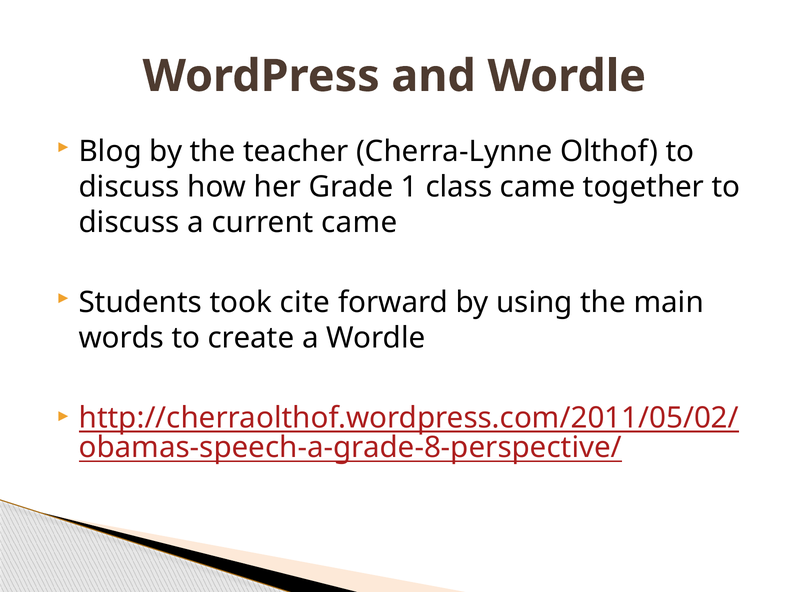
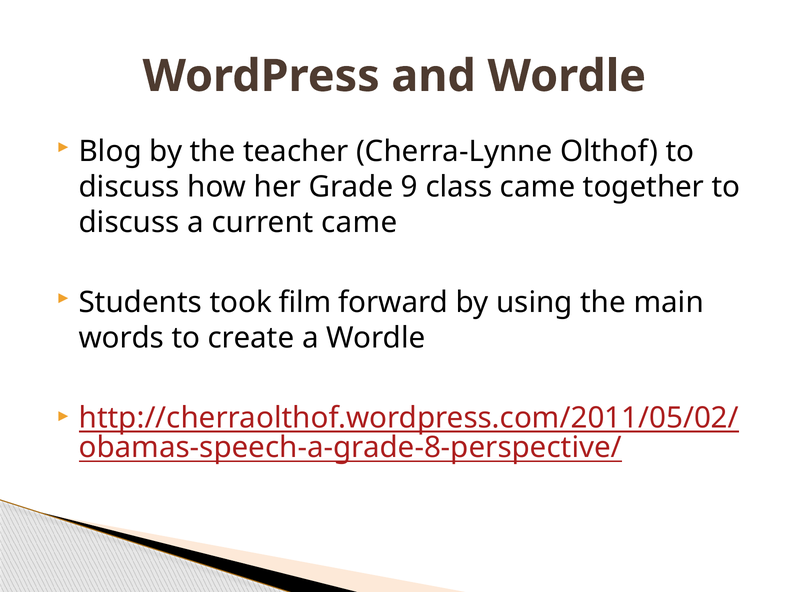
1: 1 -> 9 (409, 187)
cite: cite -> film (305, 302)
